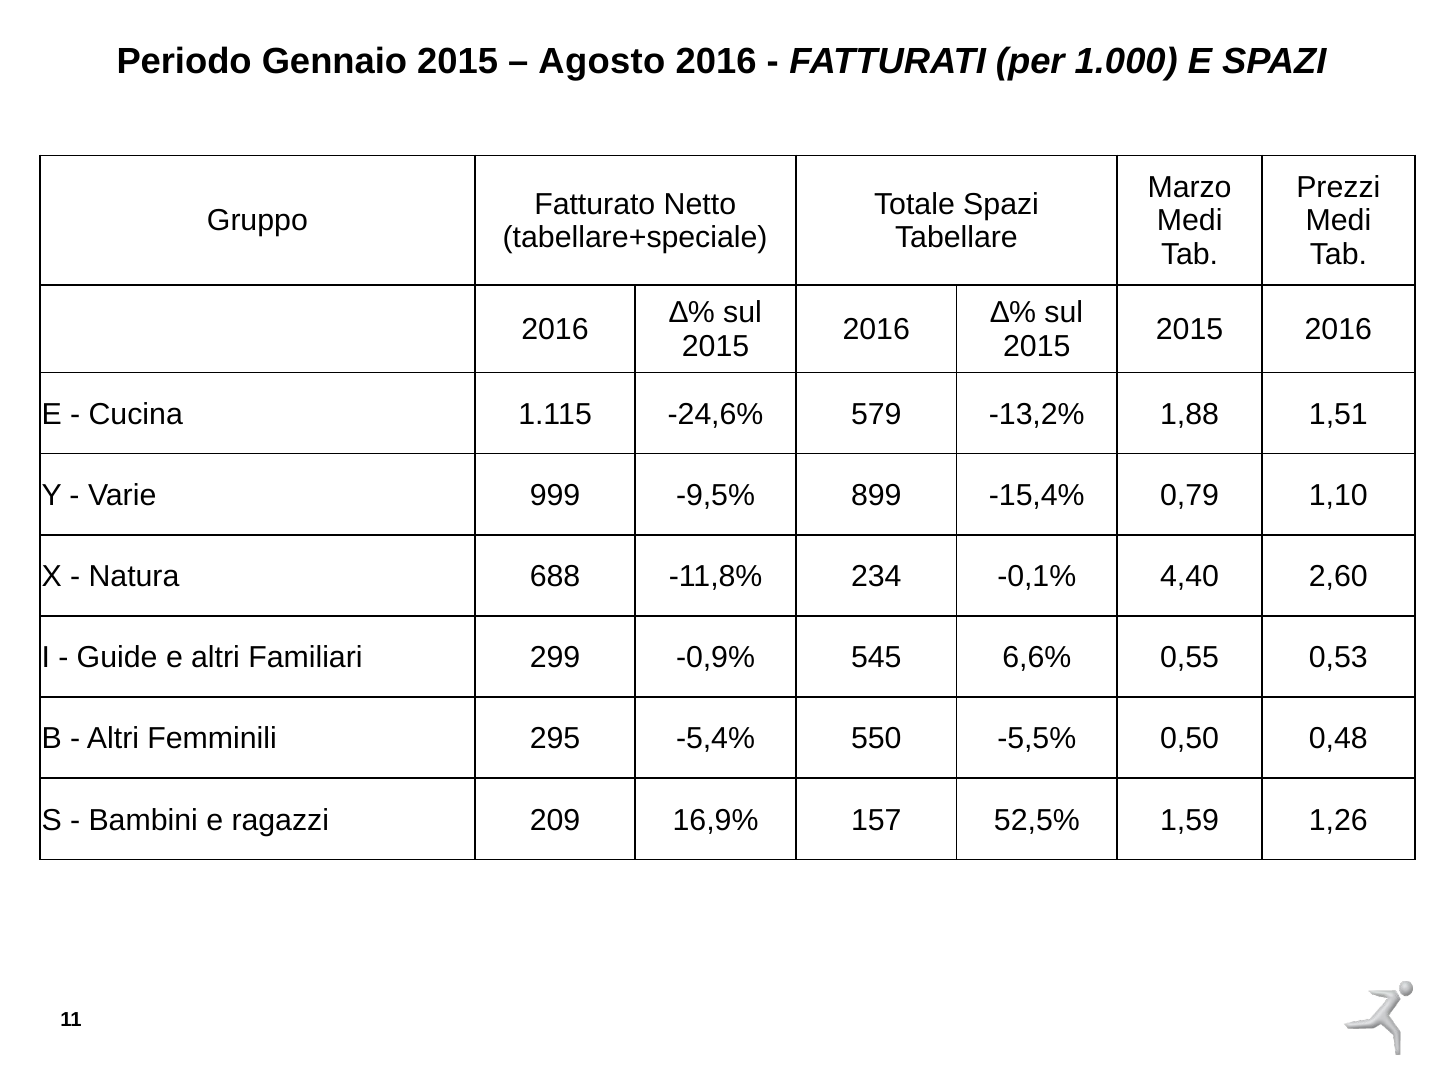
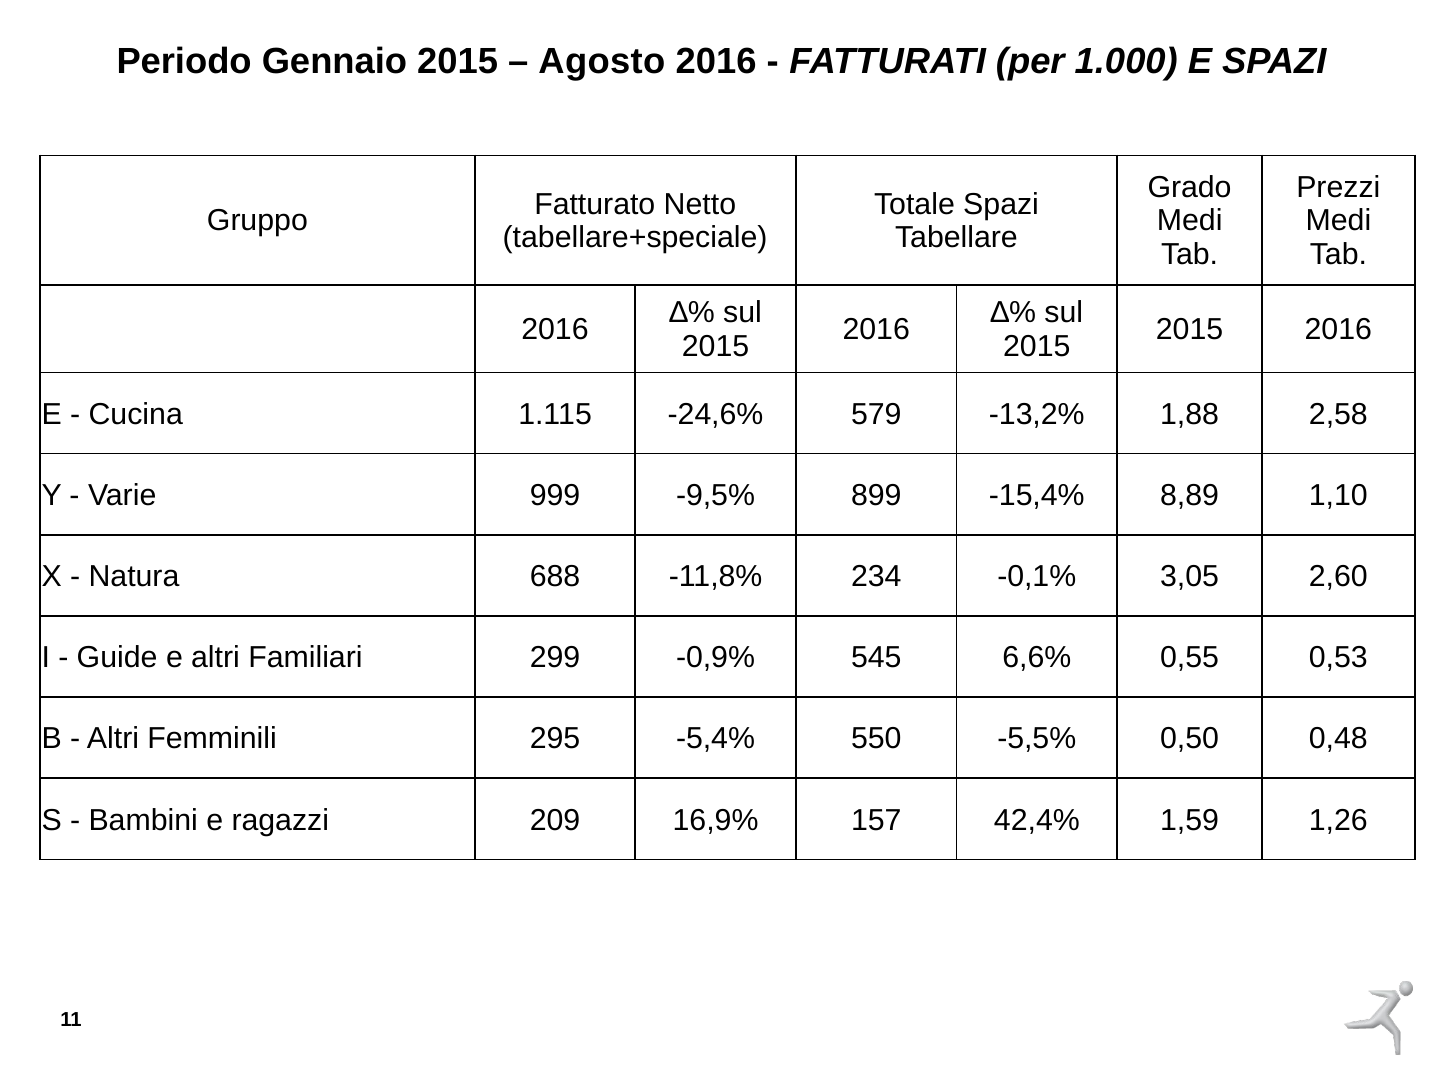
Marzo: Marzo -> Grado (1190, 187)
1,51: 1,51 -> 2,58 (1338, 414)
0,79: 0,79 -> 8,89 (1190, 496)
4,40: 4,40 -> 3,05 (1190, 577)
52,5%: 52,5% -> 42,4% (1037, 820)
